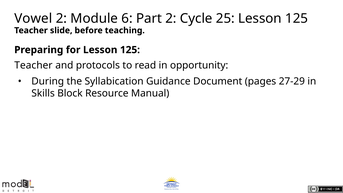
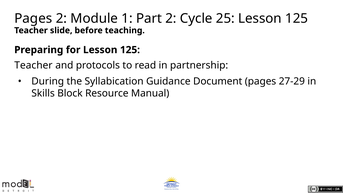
Vowel: Vowel -> Pages (33, 19)
6: 6 -> 1 (127, 19)
opportunity: opportunity -> partnership (199, 65)
